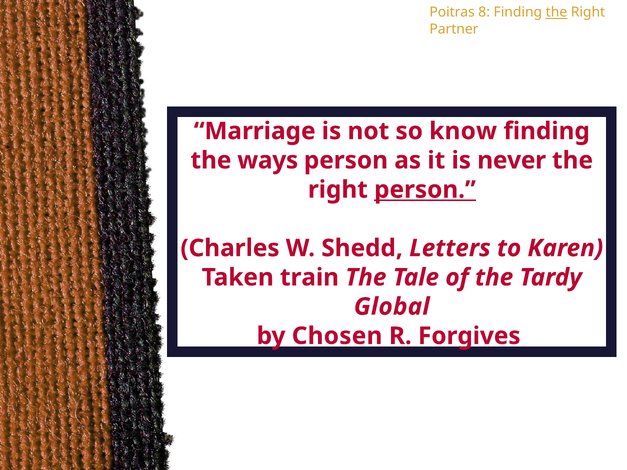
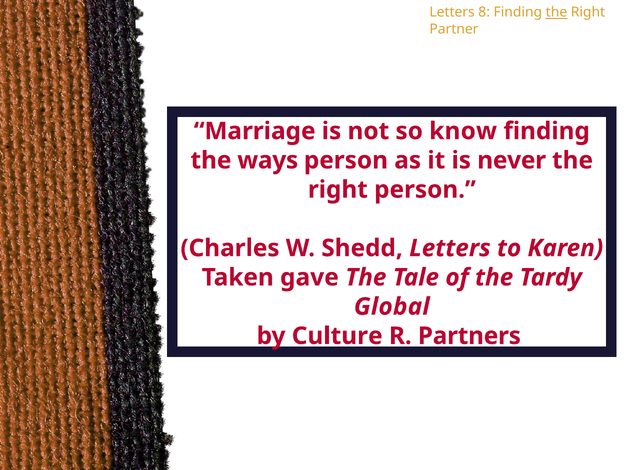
Poitras: Poitras -> Letters (452, 12)
person underline: present -> none (425, 190)
train: train -> gave (309, 278)
Chosen: Chosen -> Culture (337, 336)
Forgives: Forgives -> Partners (469, 336)
